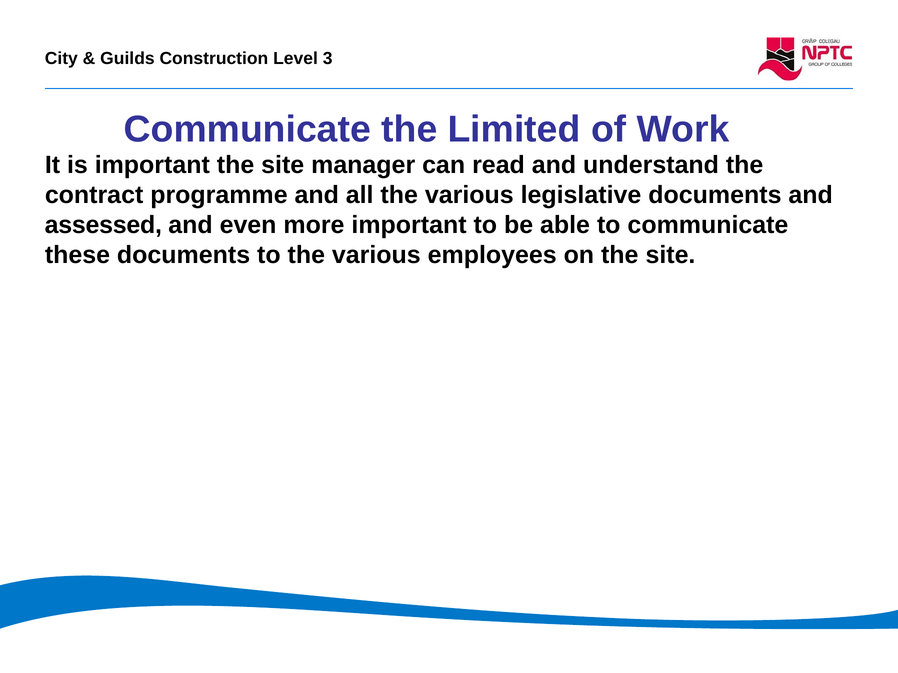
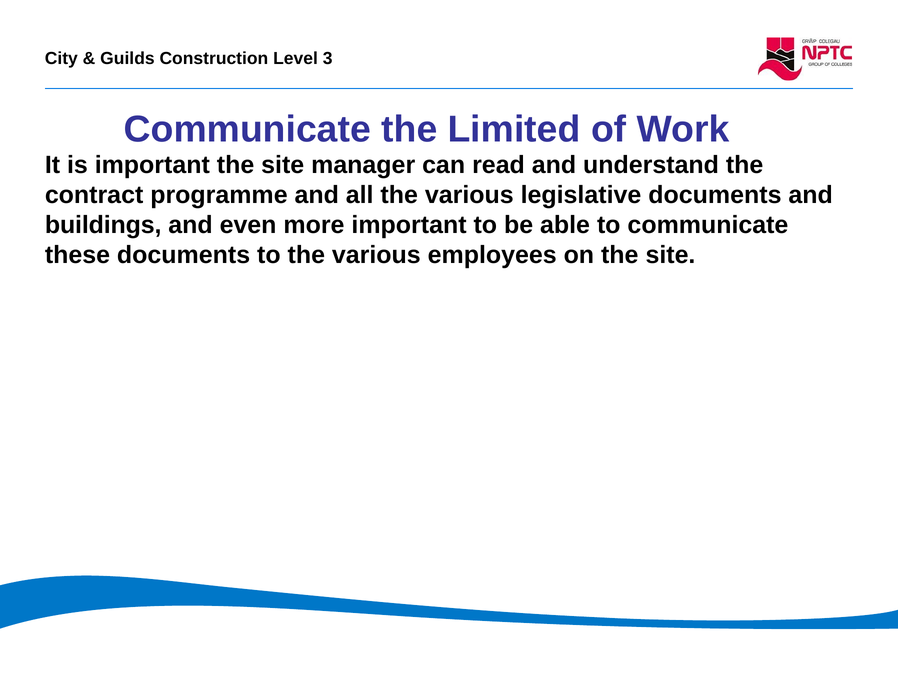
assessed: assessed -> buildings (103, 225)
